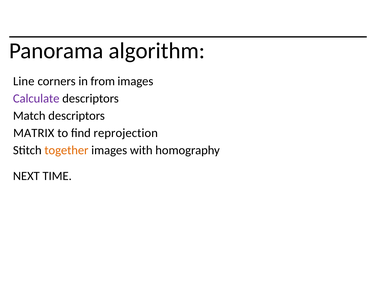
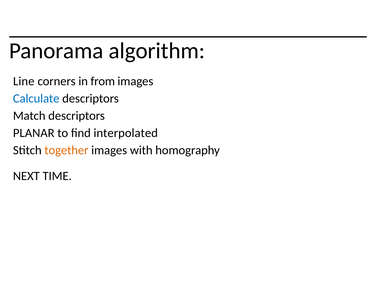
Calculate colour: purple -> blue (36, 98)
MATRIX: MATRIX -> PLANAR (34, 133)
reprojection: reprojection -> interpolated (126, 133)
